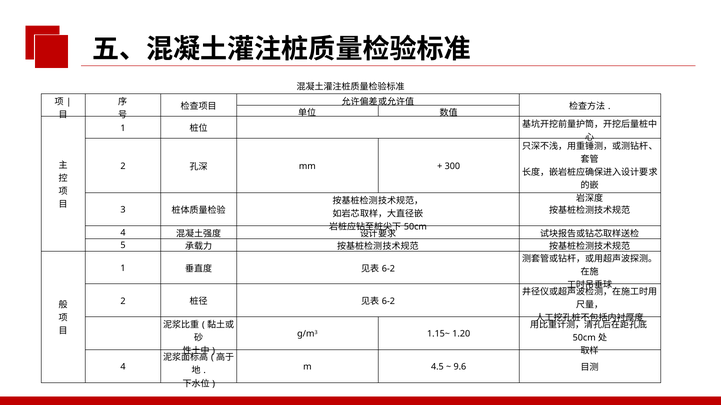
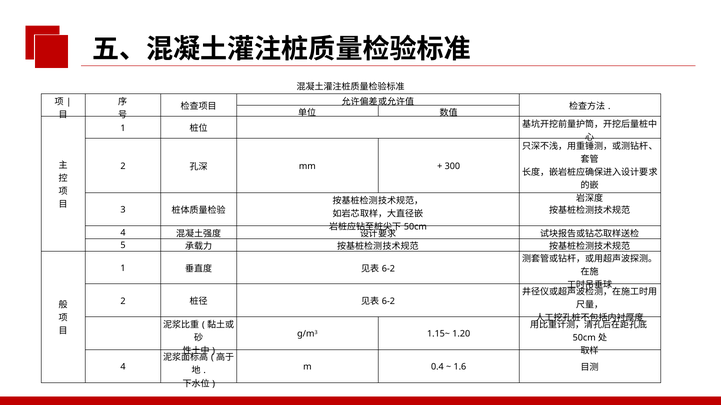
4.5: 4.5 -> 0.4 (437, 367)
9.6: 9.6 -> 1.6 (460, 367)
